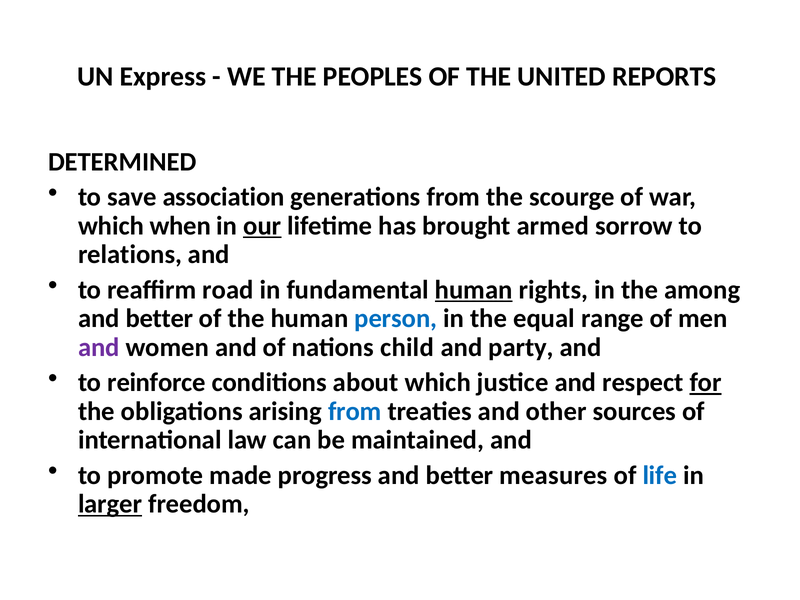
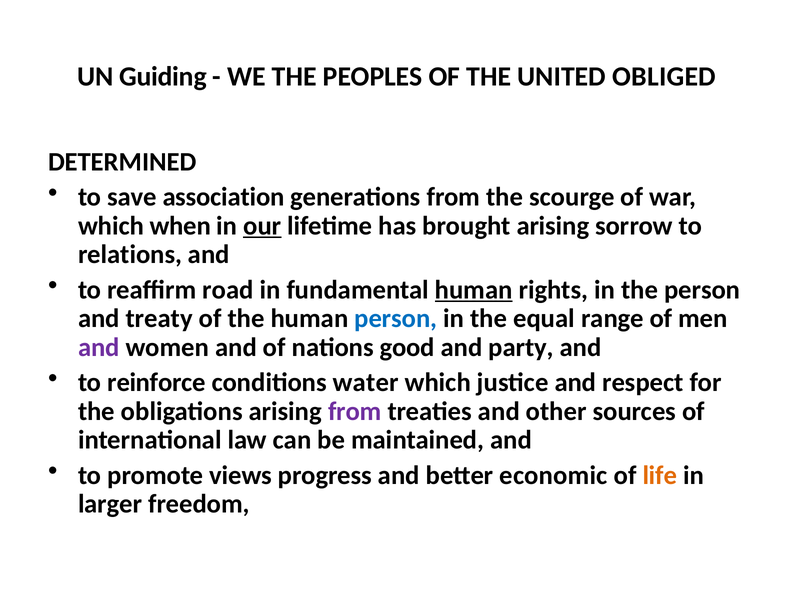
Express: Express -> Guiding (163, 77)
REPORTS: REPORTS -> OBLIGED (664, 77)
brought armed: armed -> arising (553, 226)
the among: among -> person (702, 290)
better: better -> treaty (159, 319)
child: child -> good (407, 347)
about: about -> water (366, 383)
for underline: present -> none (706, 383)
from colour: blue -> purple (355, 411)
made: made -> views (241, 475)
measures: measures -> economic (554, 475)
life colour: blue -> orange (660, 475)
larger underline: present -> none (110, 504)
